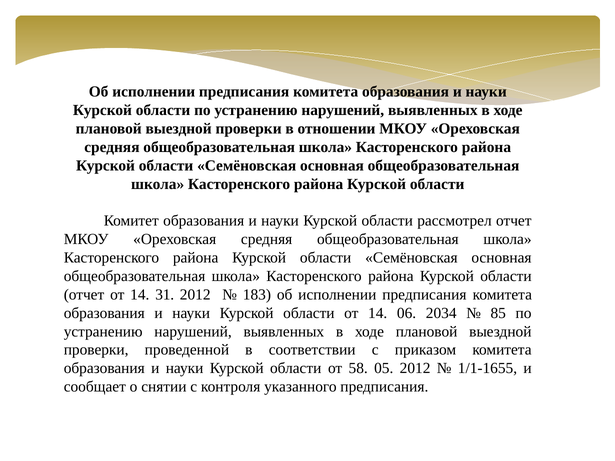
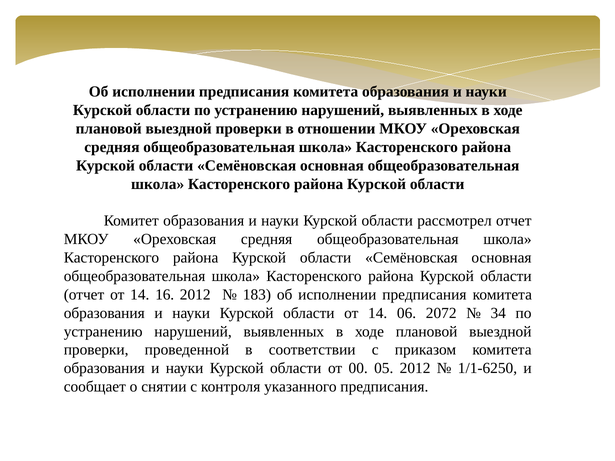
31: 31 -> 16 (165, 295)
2034: 2034 -> 2072 (441, 313)
85: 85 -> 34 (498, 313)
58: 58 -> 00 (358, 369)
1/1-1655: 1/1-1655 -> 1/1-6250 (487, 369)
